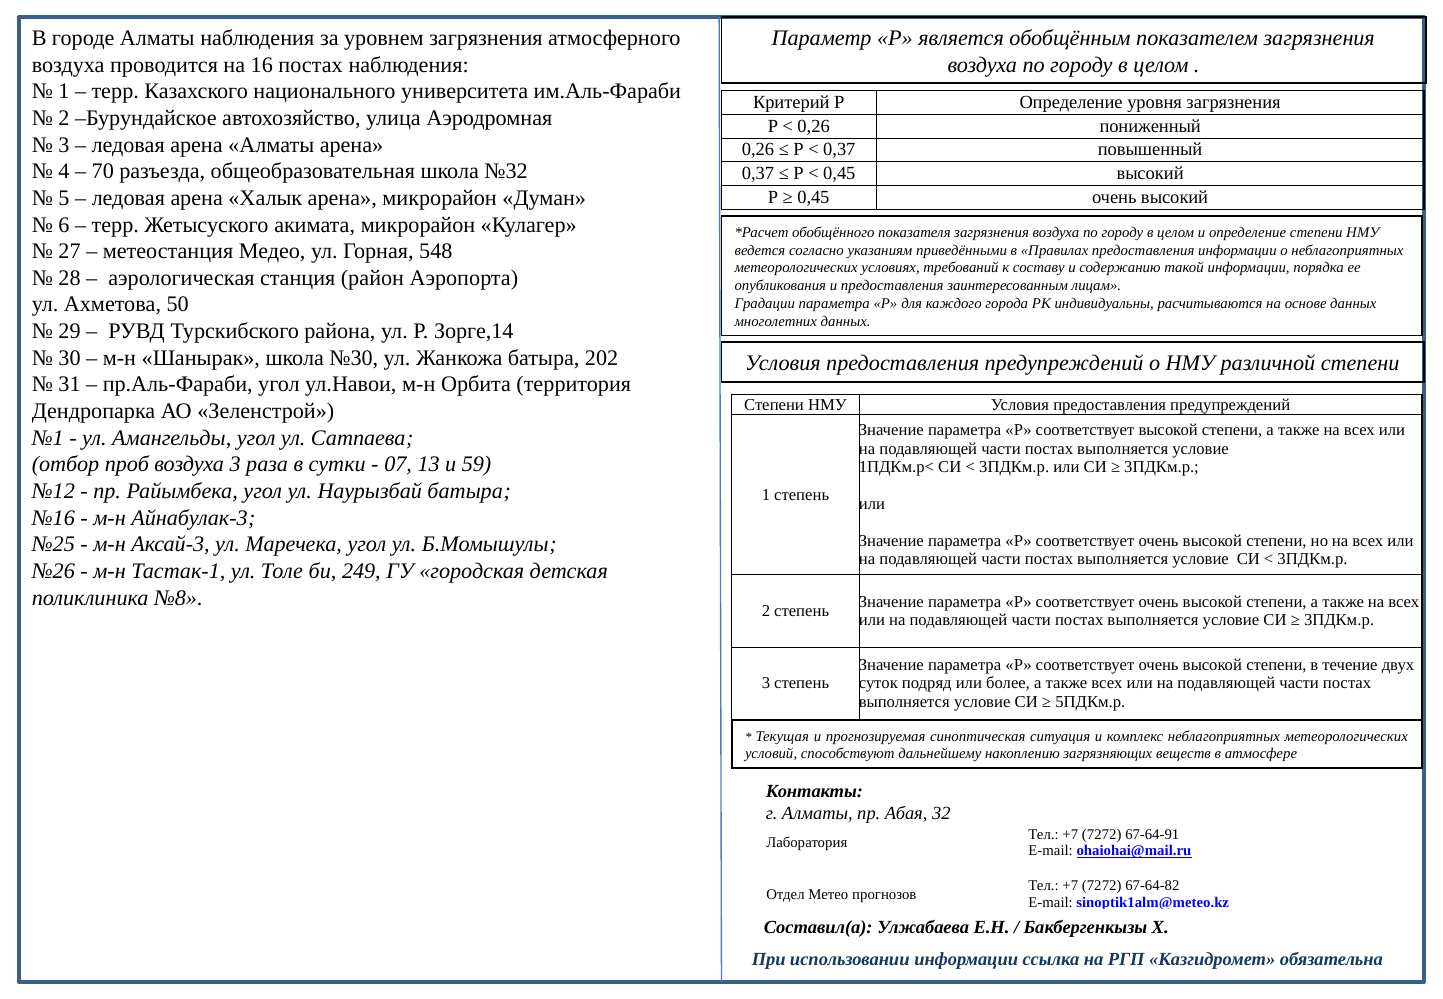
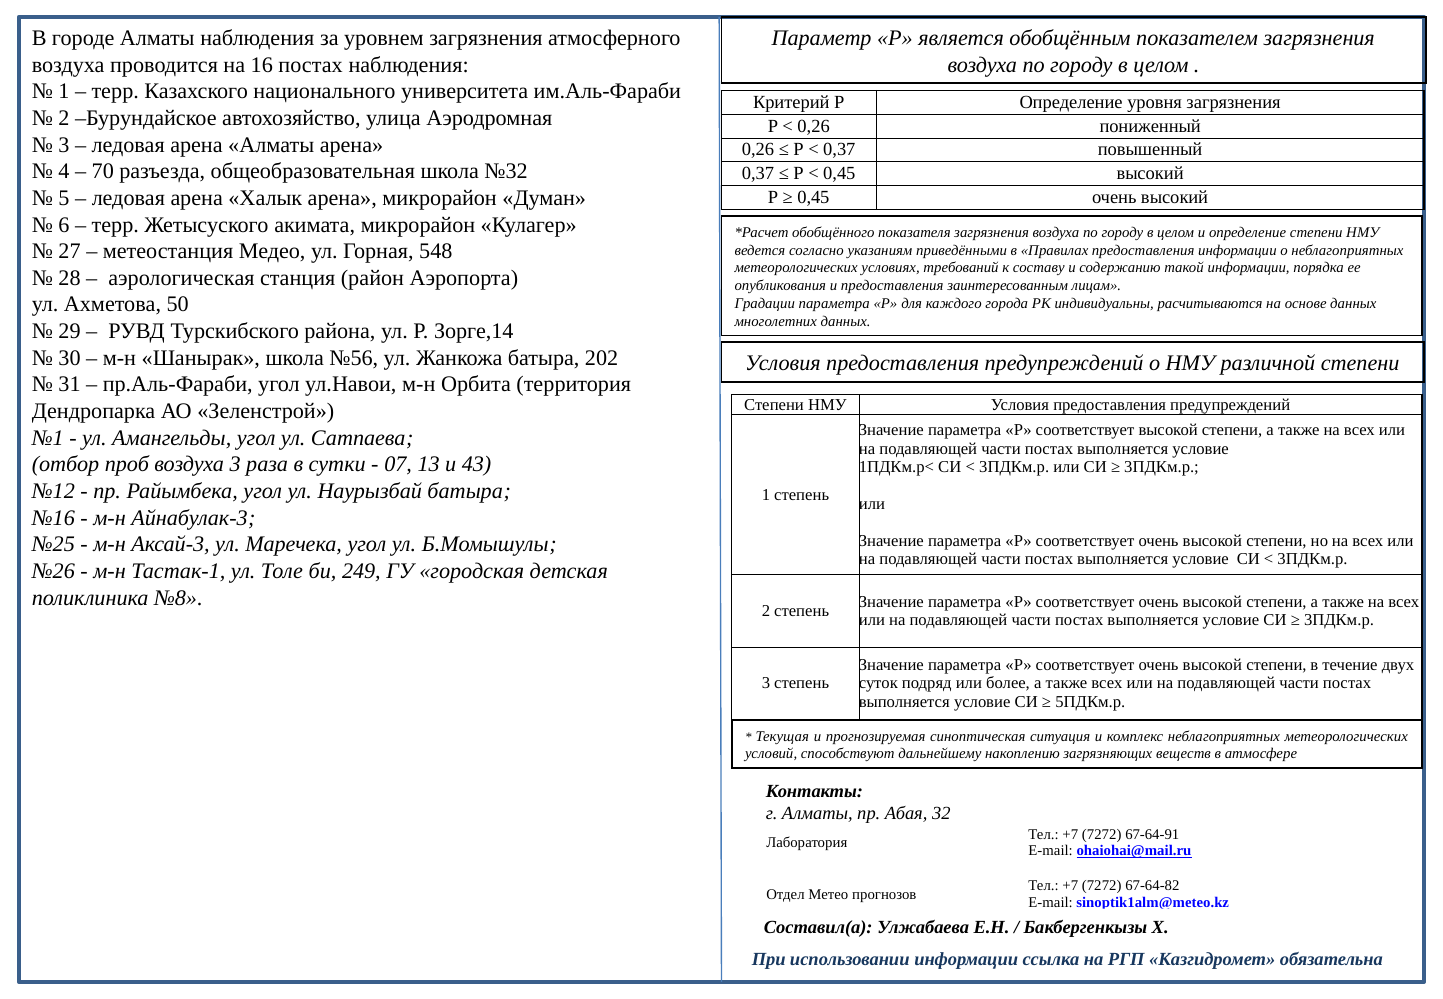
№30: №30 -> №56 (354, 358)
59: 59 -> 43 (477, 464)
